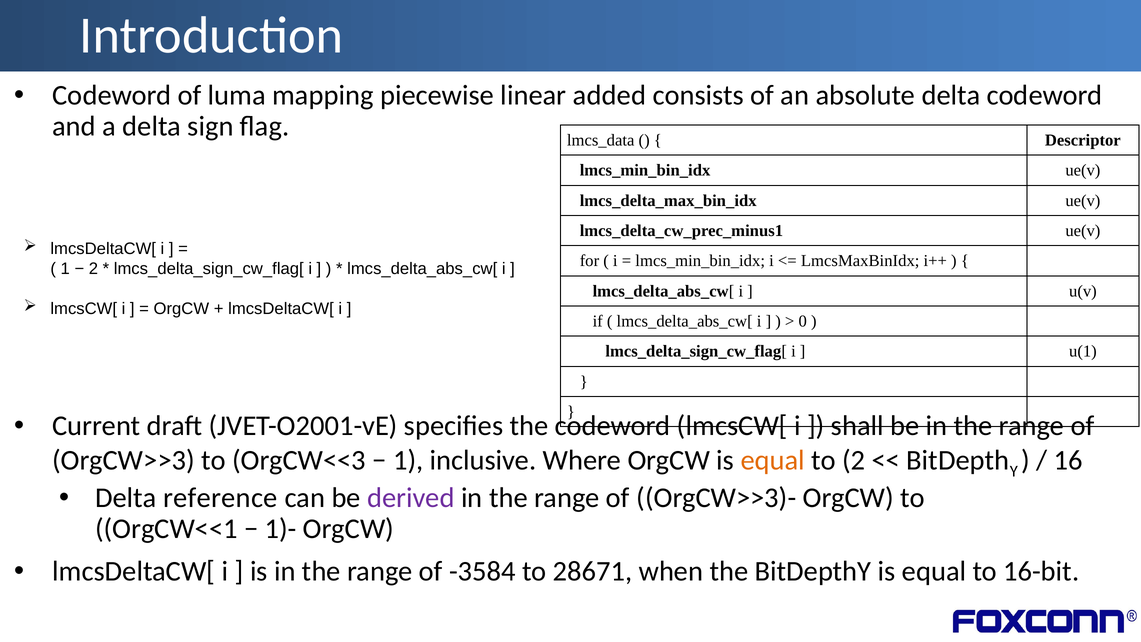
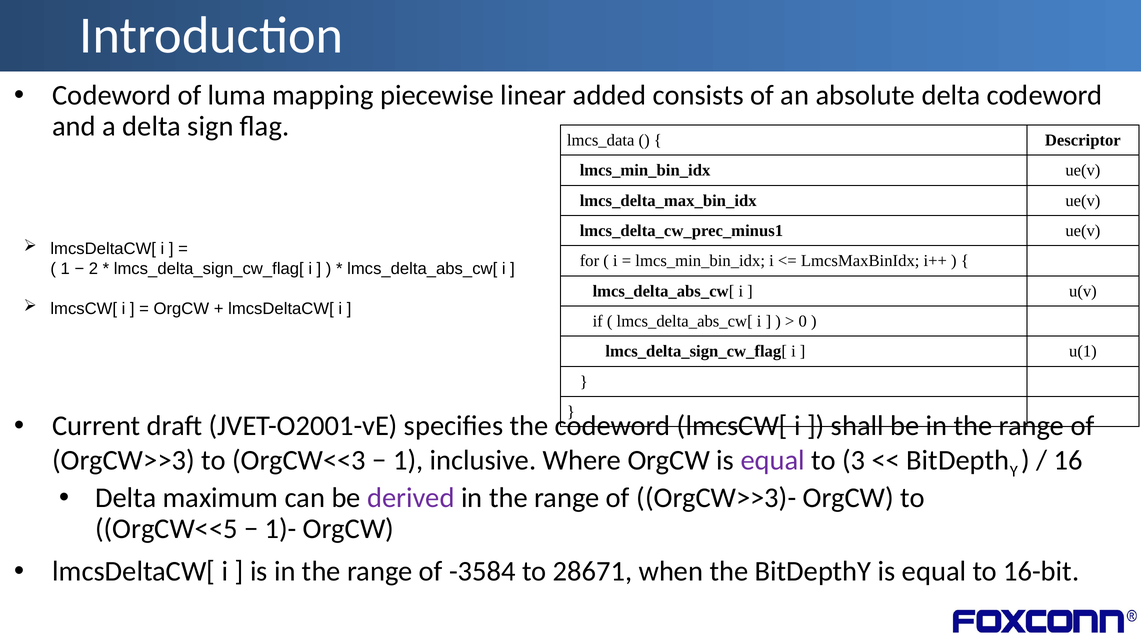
equal colour: orange -> purple (773, 460)
to 2: 2 -> 3 (854, 460)
reference: reference -> maximum (220, 498)
OrgCW<<1: OrgCW<<1 -> OrgCW<<5 (166, 528)
